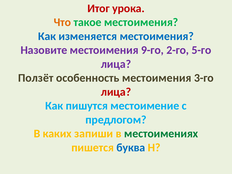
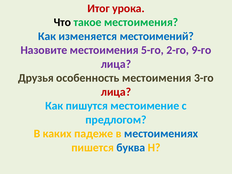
Что colour: orange -> black (62, 22)
изменяется местоимения: местоимения -> местоимений (157, 36)
9-го: 9-го -> 5-го (152, 50)
5-го: 5-го -> 9-го (201, 50)
Ползёт: Ползёт -> Друзья (36, 78)
запиши: запиши -> падеже (94, 134)
местоимениях colour: green -> blue (161, 134)
